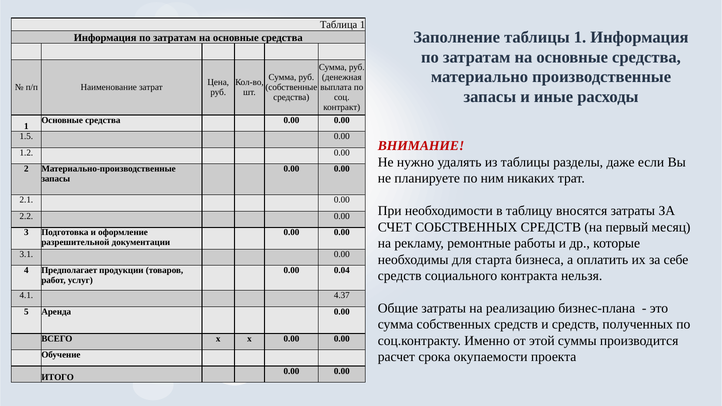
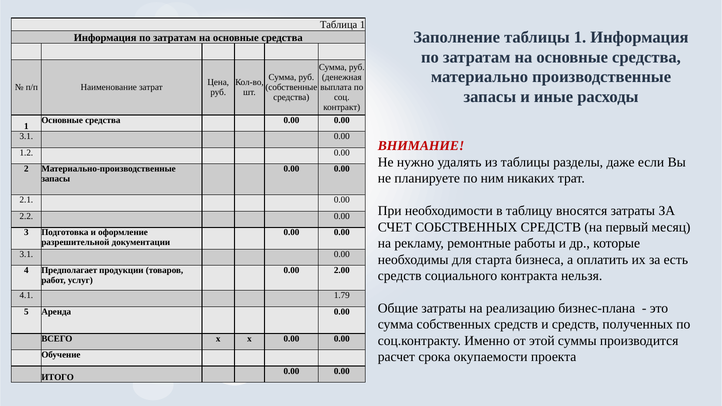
1.5: 1.5 -> 3.1 (26, 136)
себе: себе -> есть (676, 260)
0.04: 0.04 -> 2.00 (342, 271)
4.37: 4.37 -> 1.79 (342, 296)
